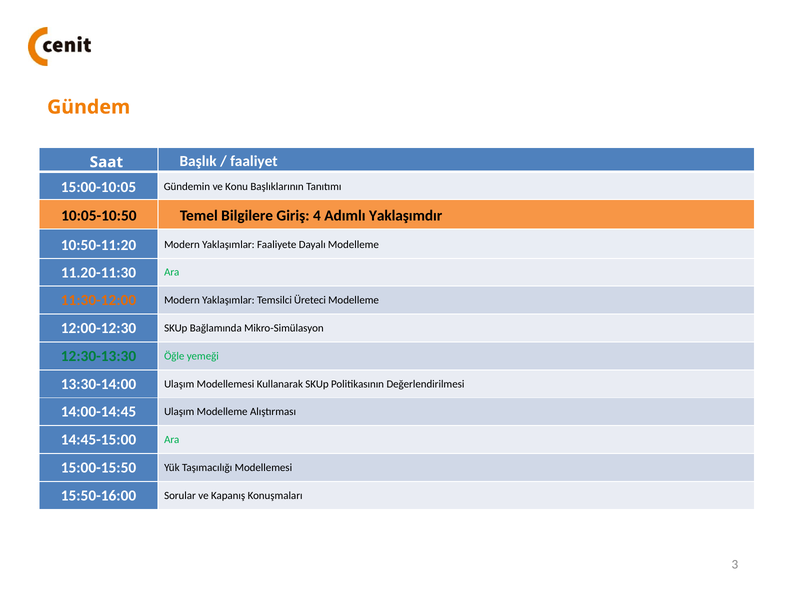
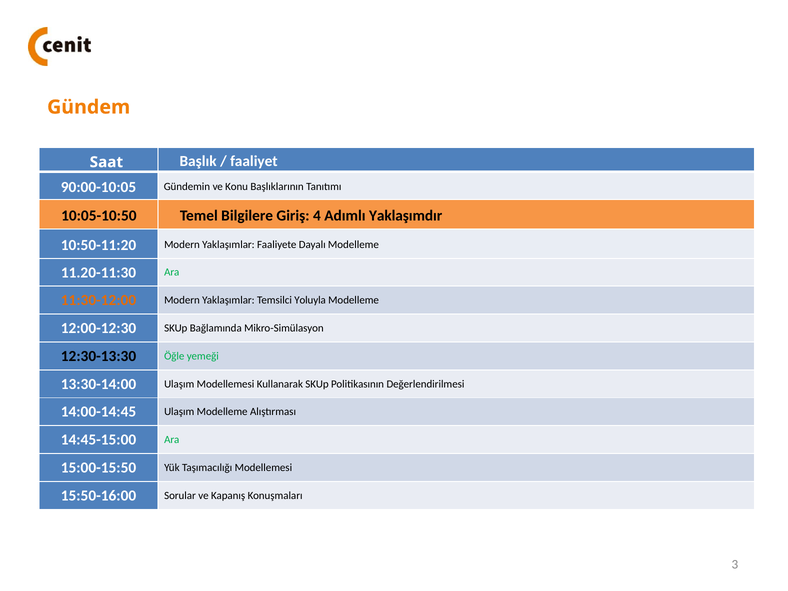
15:00-10:05: 15:00-10:05 -> 90:00-10:05 (98, 187)
Üreteci: Üreteci -> Yoluyla (310, 300)
12:30-13:30 colour: green -> black (98, 356)
